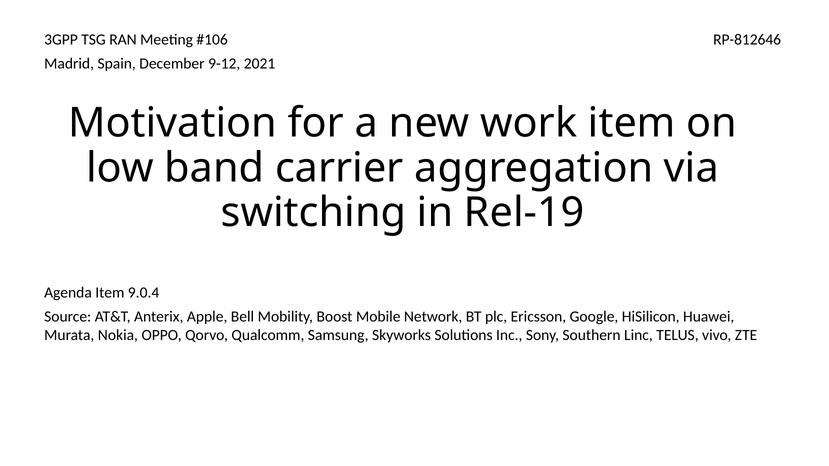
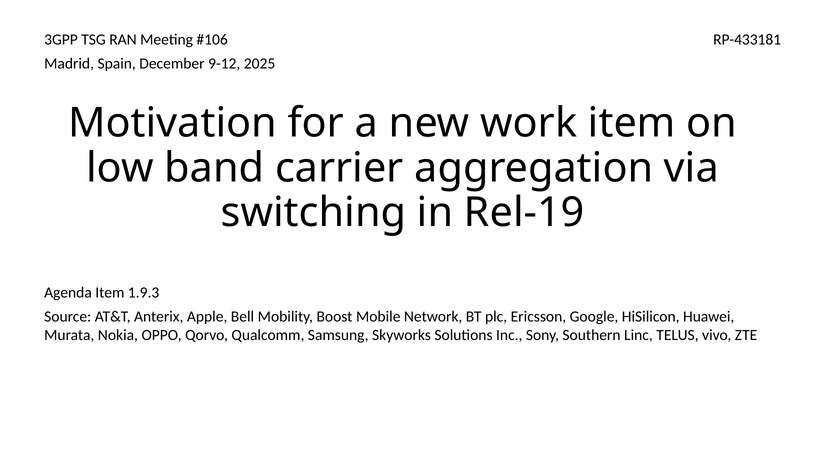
RP-812646: RP-812646 -> RP-433181 (747, 40)
2021: 2021 -> 2025 (260, 64)
9.0.4: 9.0.4 -> 1.9.3 (144, 293)
